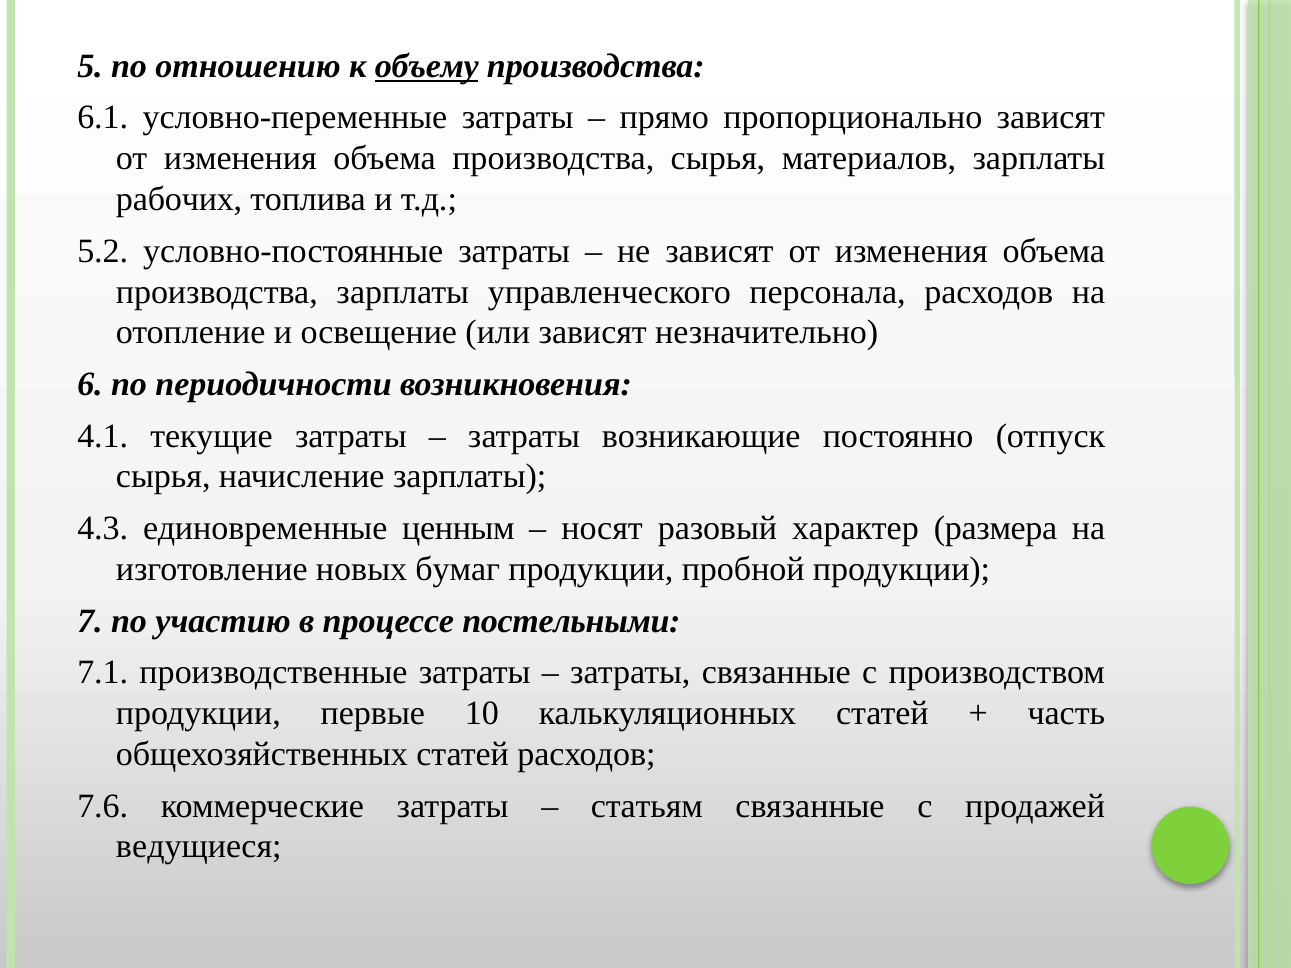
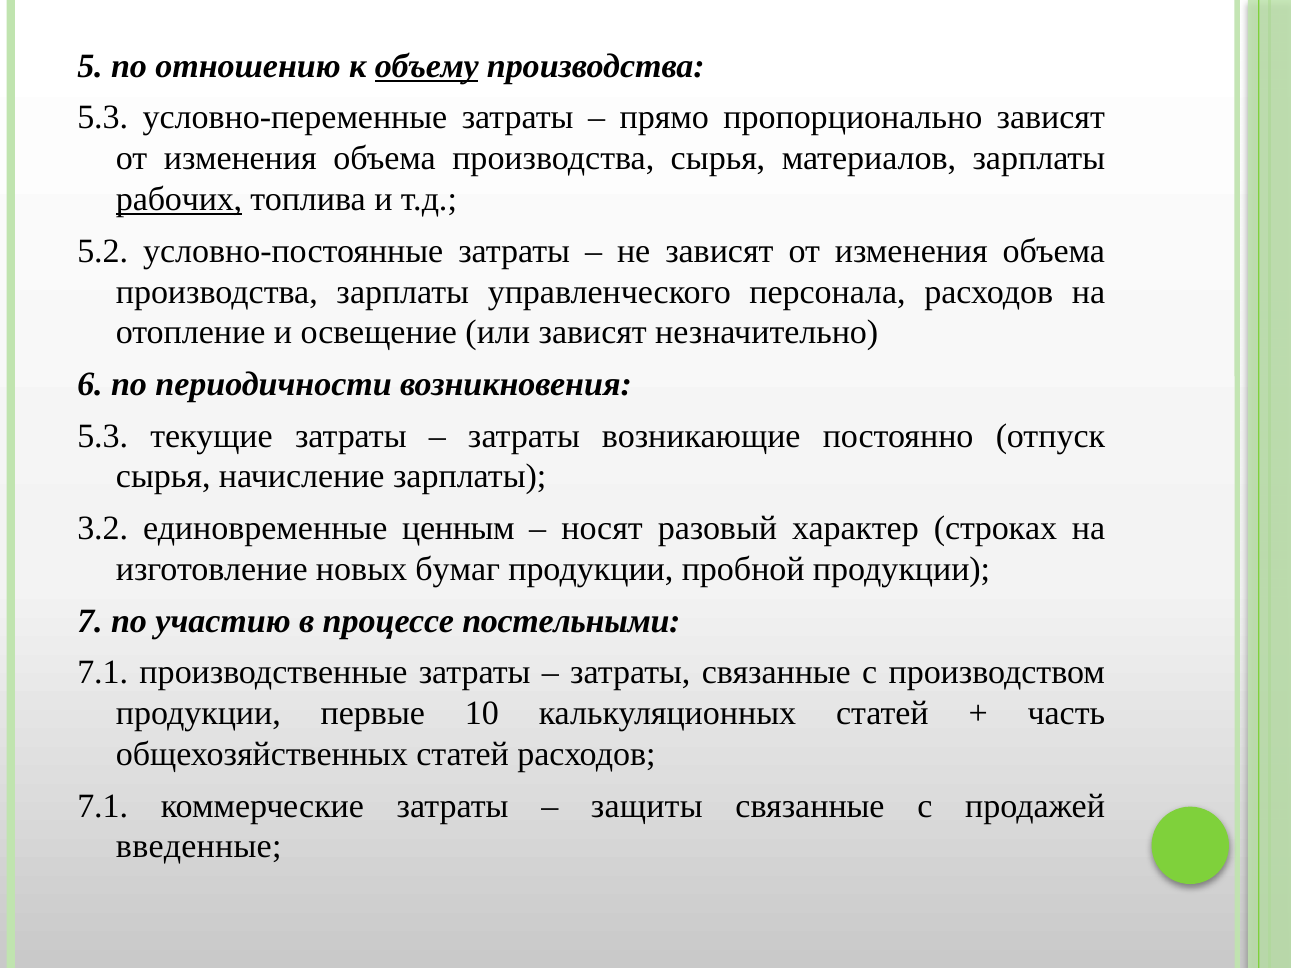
6.1: 6.1 -> 5.3 (103, 118)
рабочих underline: none -> present (179, 199)
4.1: 4.1 -> 5.3 (103, 436)
4.3: 4.3 -> 3.2 (103, 528)
размера: размера -> строках (995, 528)
7.6: 7.6 -> 7.1 (103, 806)
статьям: статьям -> защиты (647, 806)
ведущиеся: ведущиеся -> введенные (199, 847)
